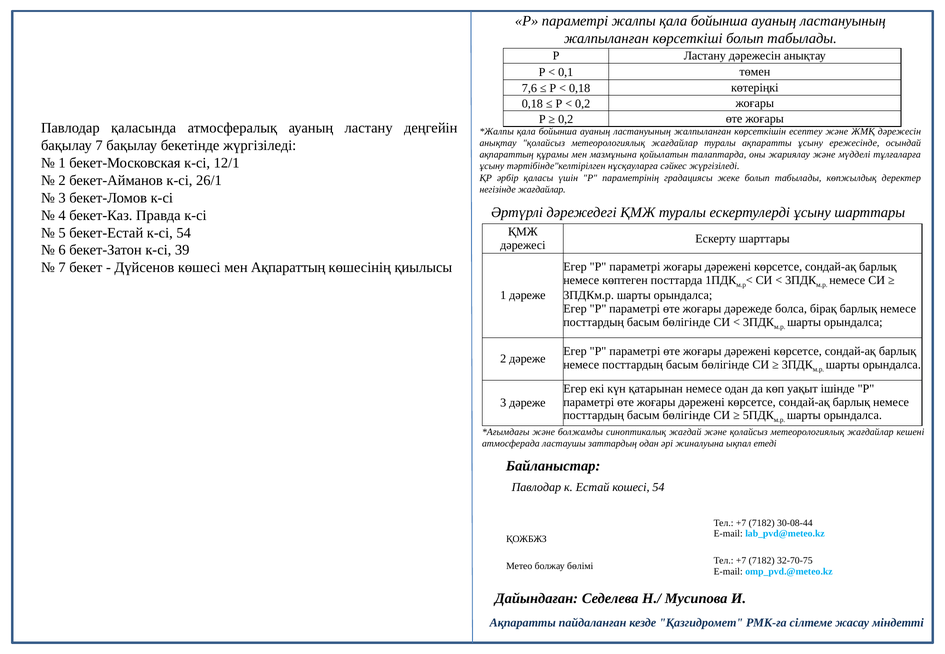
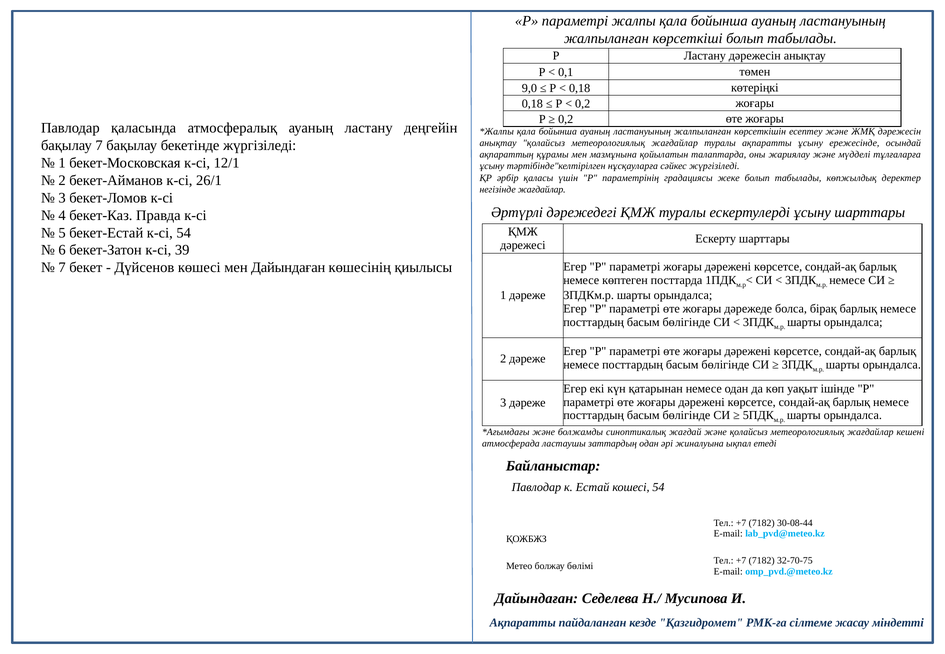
7,6: 7,6 -> 9,0 (529, 88)
мен Ақпараттың: Ақпараттың -> Дайындаған (288, 268)
